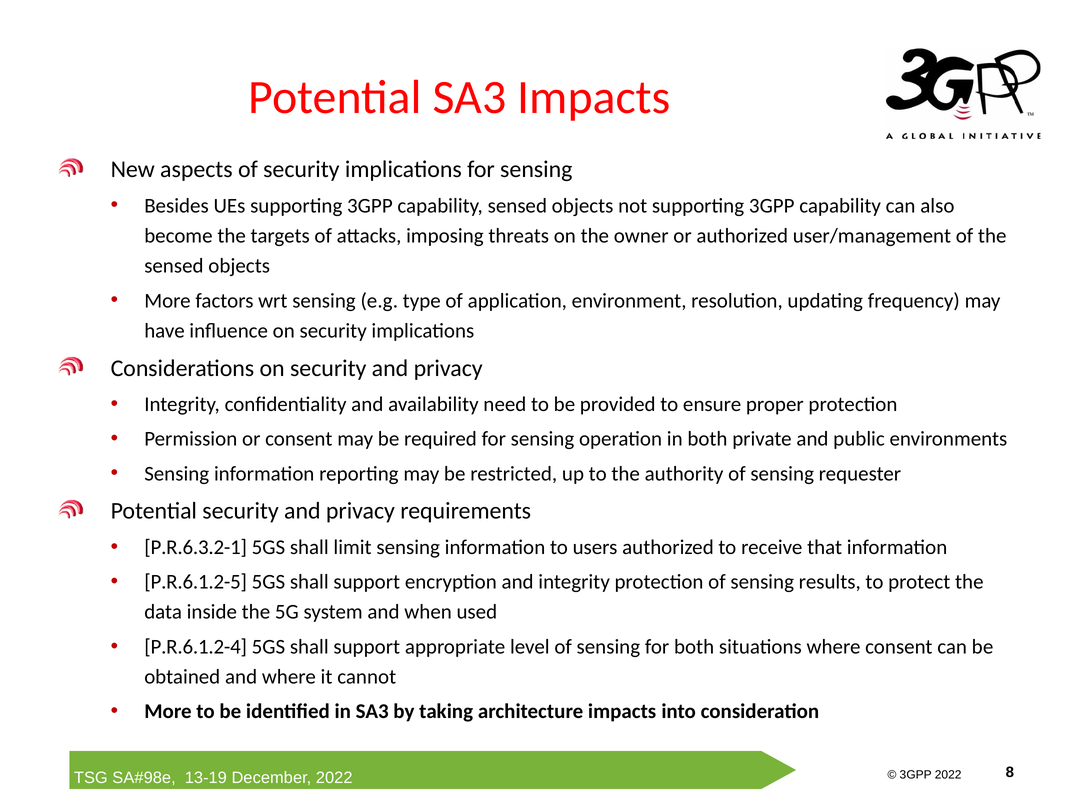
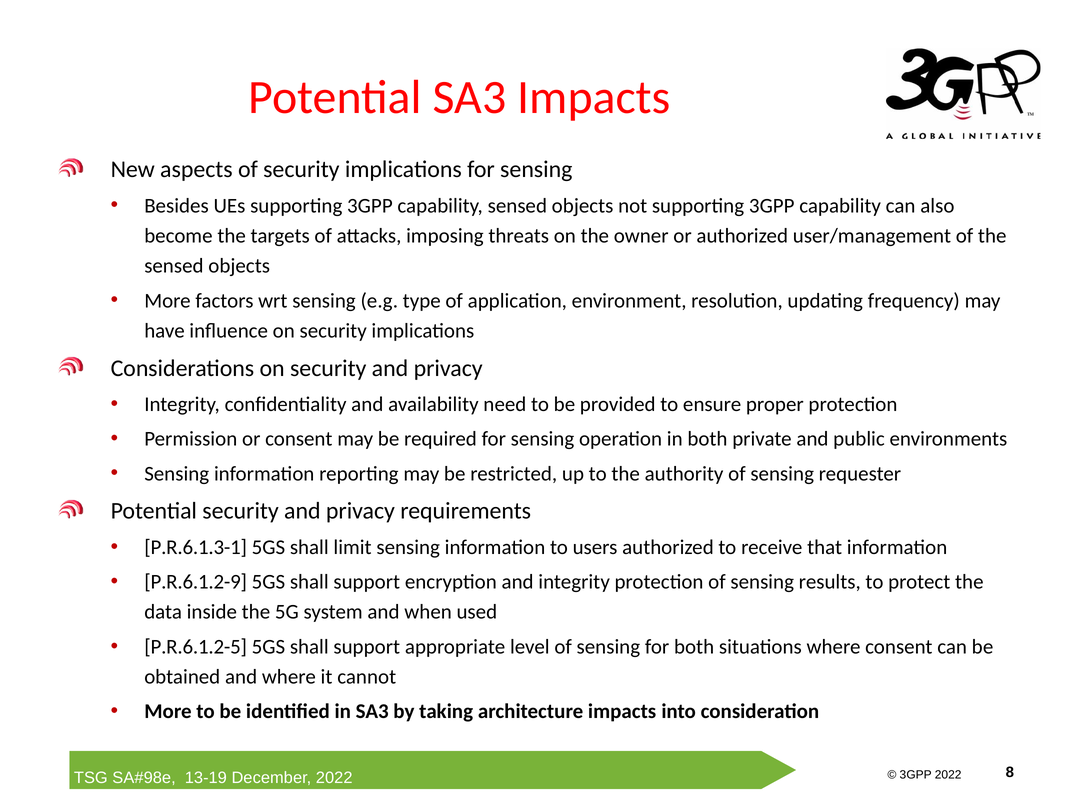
P.R.6.3.2-1: P.R.6.3.2-1 -> P.R.6.1.3-1 (196, 547)
P.R.6.1.2-5: P.R.6.1.2-5 -> P.R.6.1.2-9 (196, 582)
P.R.6.1.2-4: P.R.6.1.2-4 -> P.R.6.1.2-5 (196, 646)
